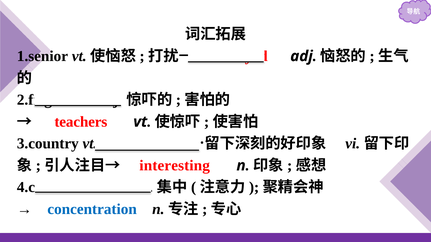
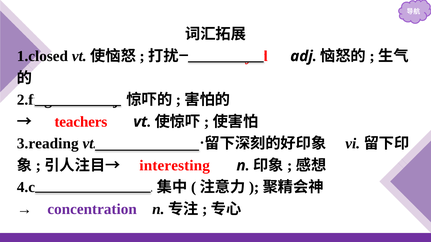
1.senior: 1.senior -> 1.closed (42, 56)
3.country: 3.country -> 3.reading (48, 144)
concentration colour: blue -> purple (92, 210)
